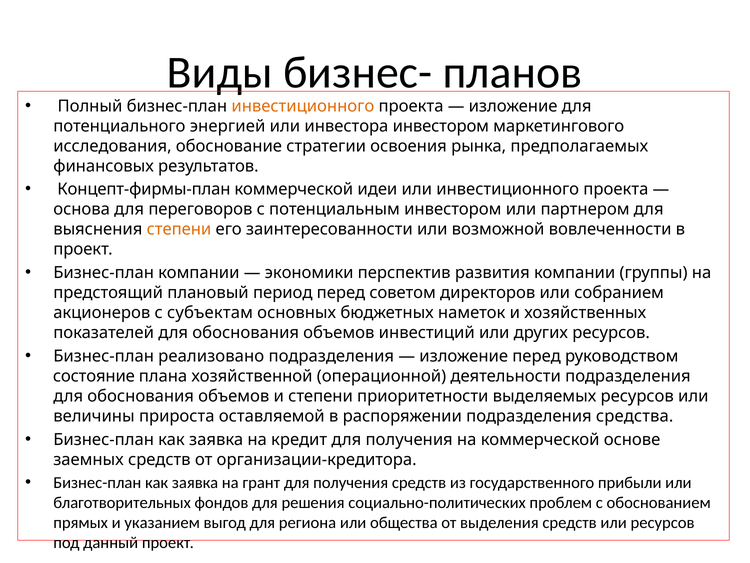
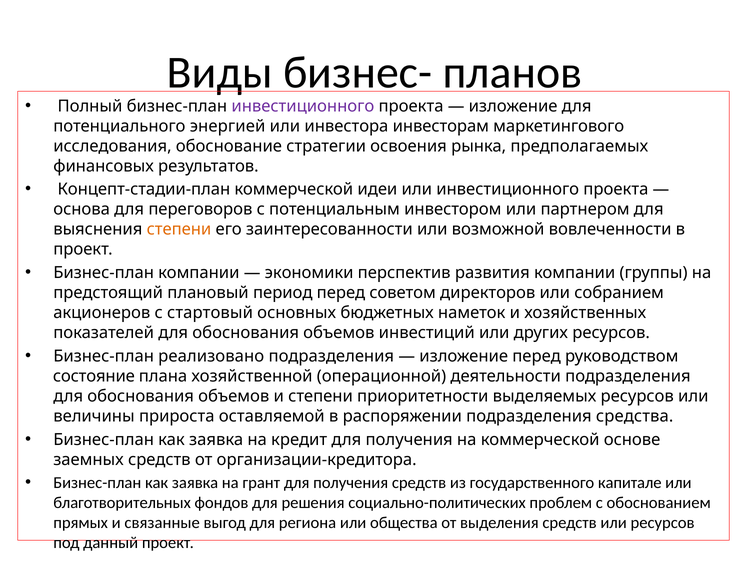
инвестиционного colour: orange -> purple (303, 106)
инвестора инвестором: инвестором -> инвесторам (441, 126)
Концепт-фирмы-план: Концепт-фирмы-план -> Концепт-стадии-план (144, 189)
субъектам: субъектам -> стартовый (210, 313)
прибыли: прибыли -> капитале (630, 483)
указанием: указанием -> связанные (162, 522)
